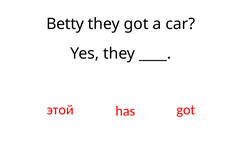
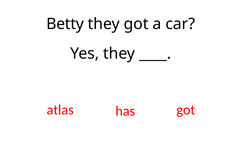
этой: этой -> atlas (60, 110)
